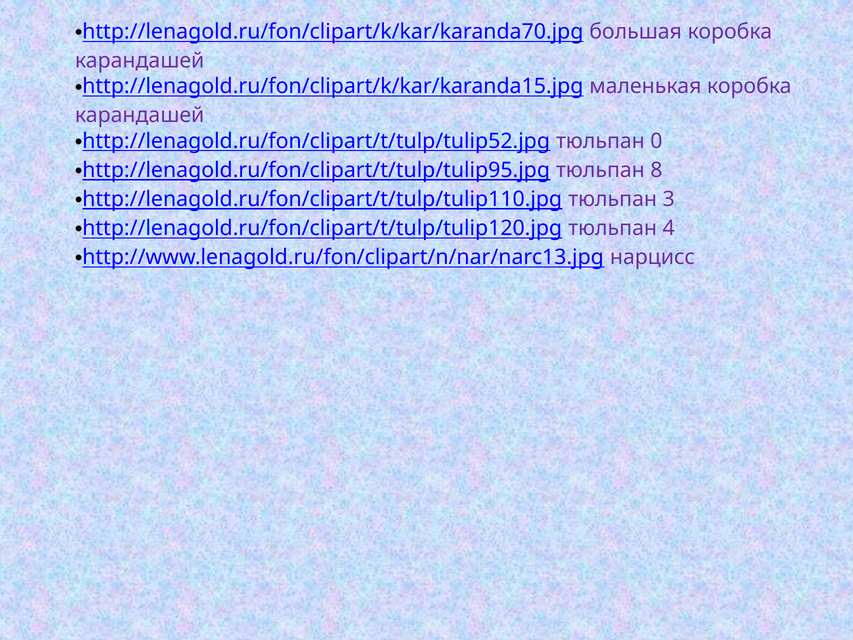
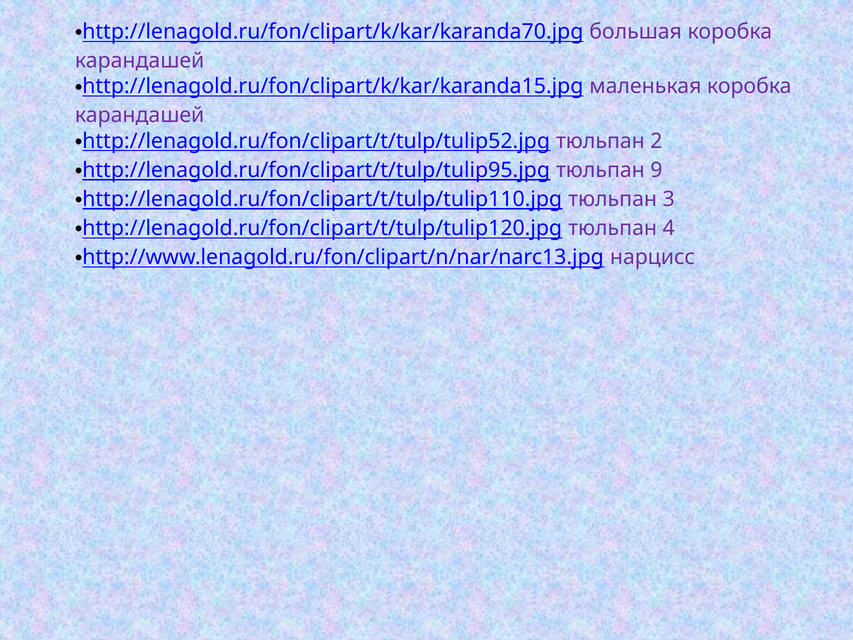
0: 0 -> 2 (656, 141)
8: 8 -> 9 (656, 170)
